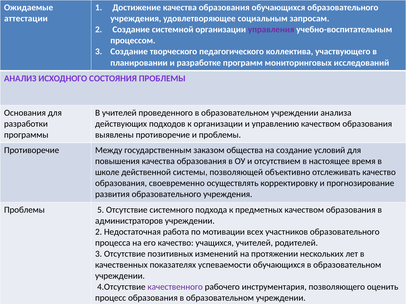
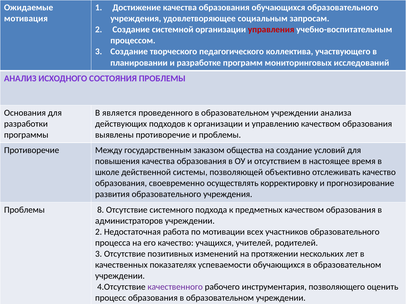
аттестации: аттестации -> мотивация (26, 19)
управления colour: purple -> red (271, 30)
В учителей: учителей -> является (119, 113)
5: 5 -> 8 (101, 210)
